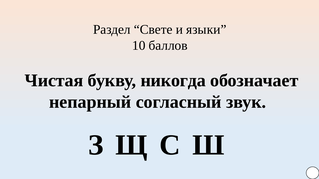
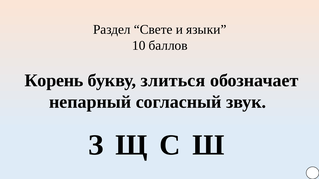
Чистая: Чистая -> Корень (54, 81)
никогда: никогда -> злиться (173, 81)
